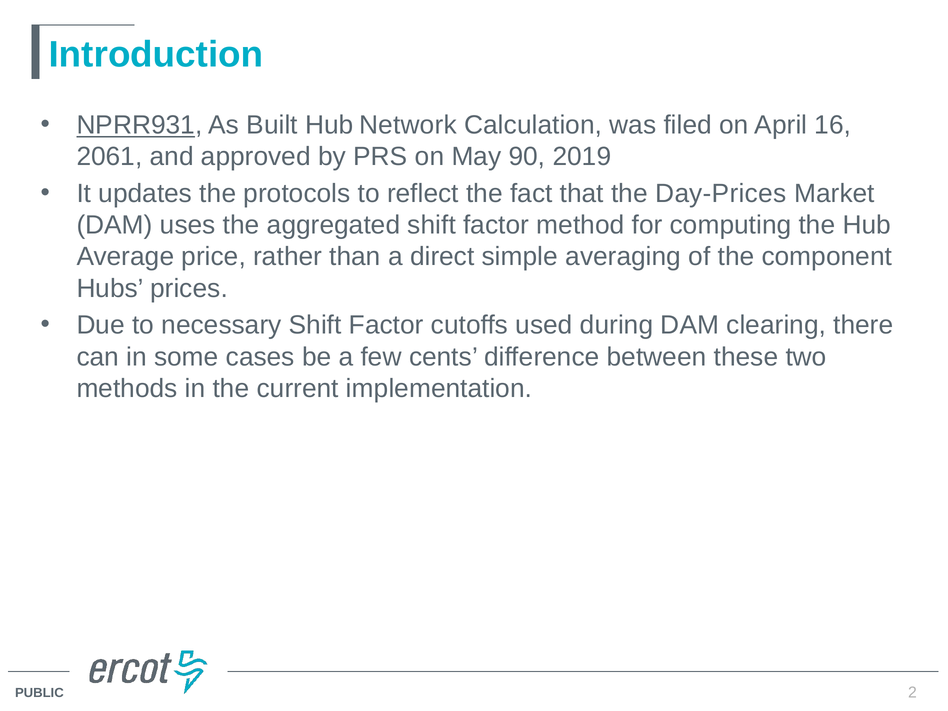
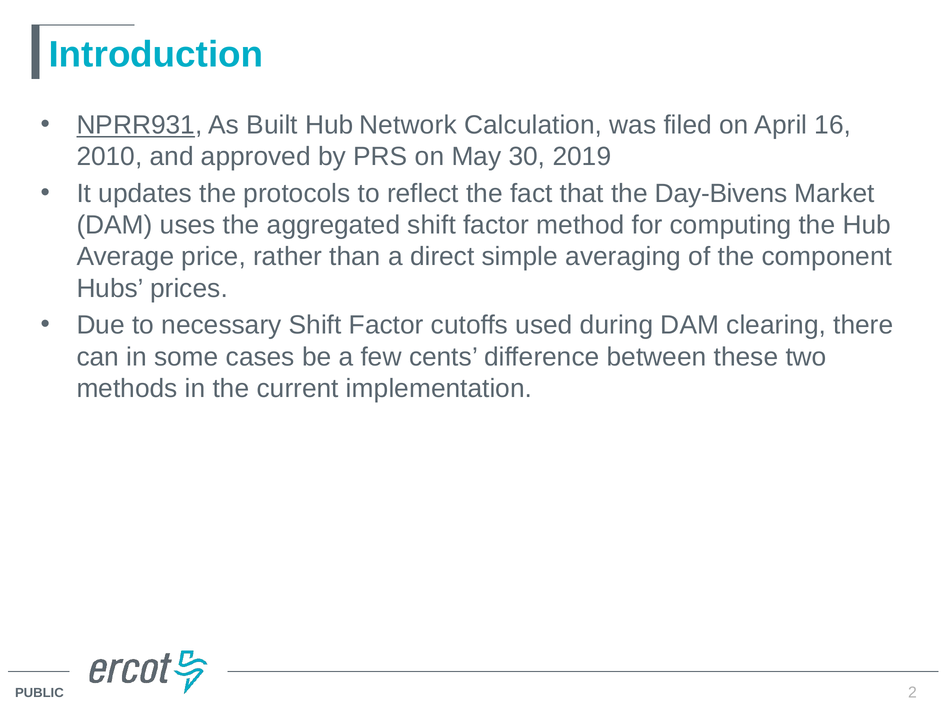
2061: 2061 -> 2010 (109, 157)
90: 90 -> 30 (527, 157)
Day-Prices: Day-Prices -> Day-Bivens (721, 194)
